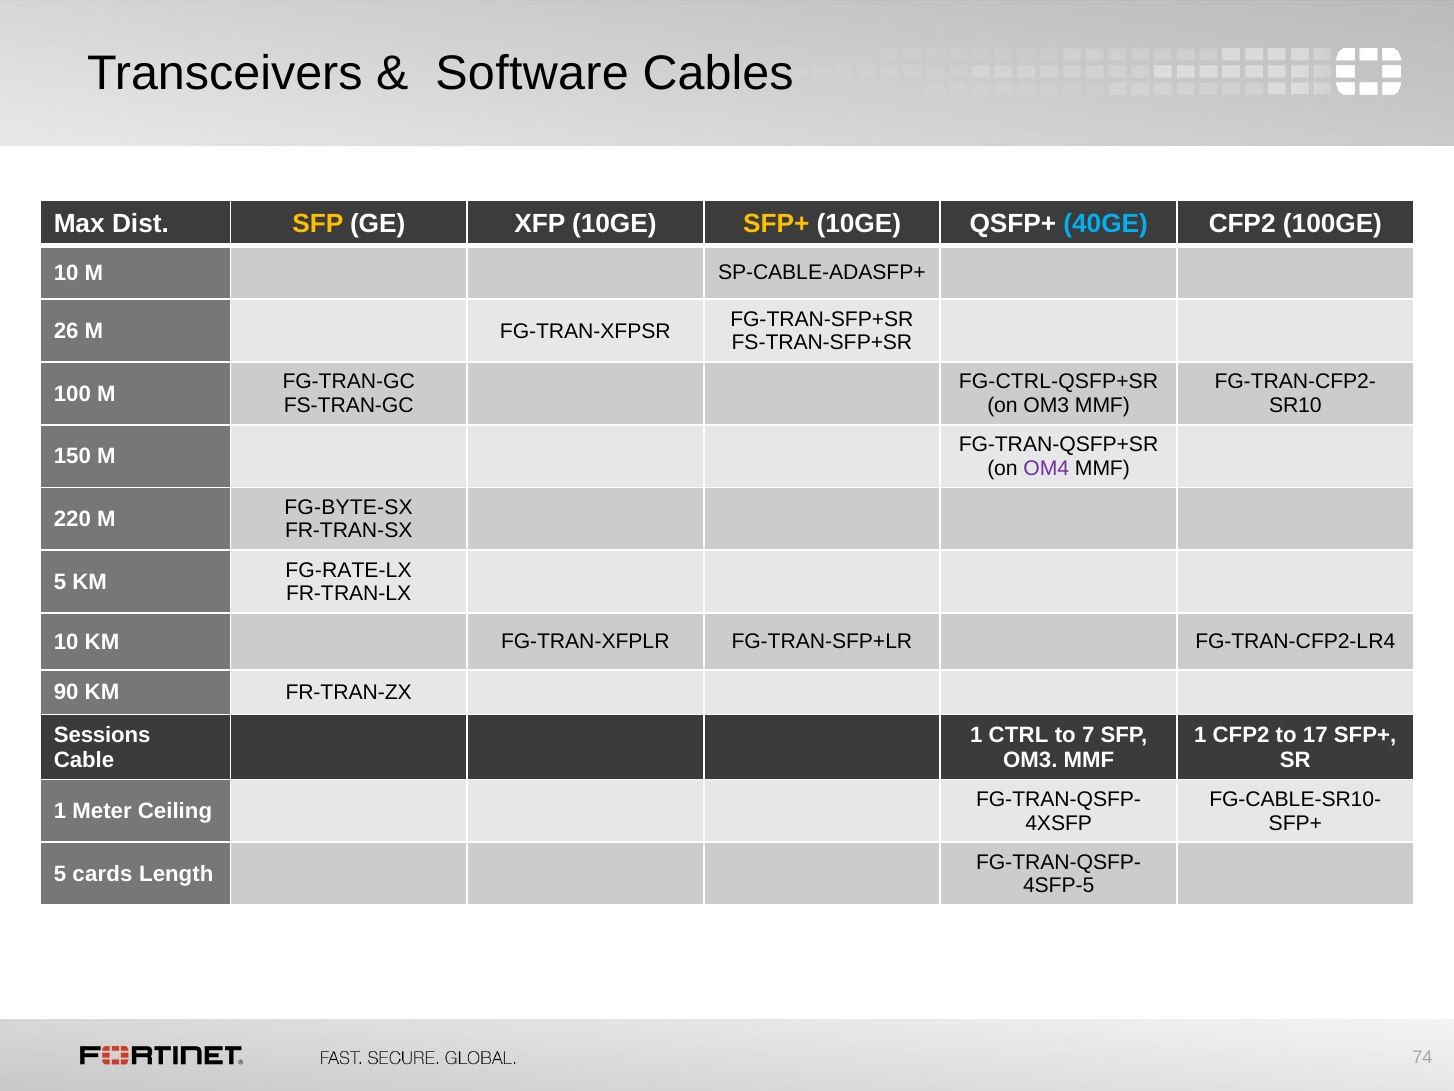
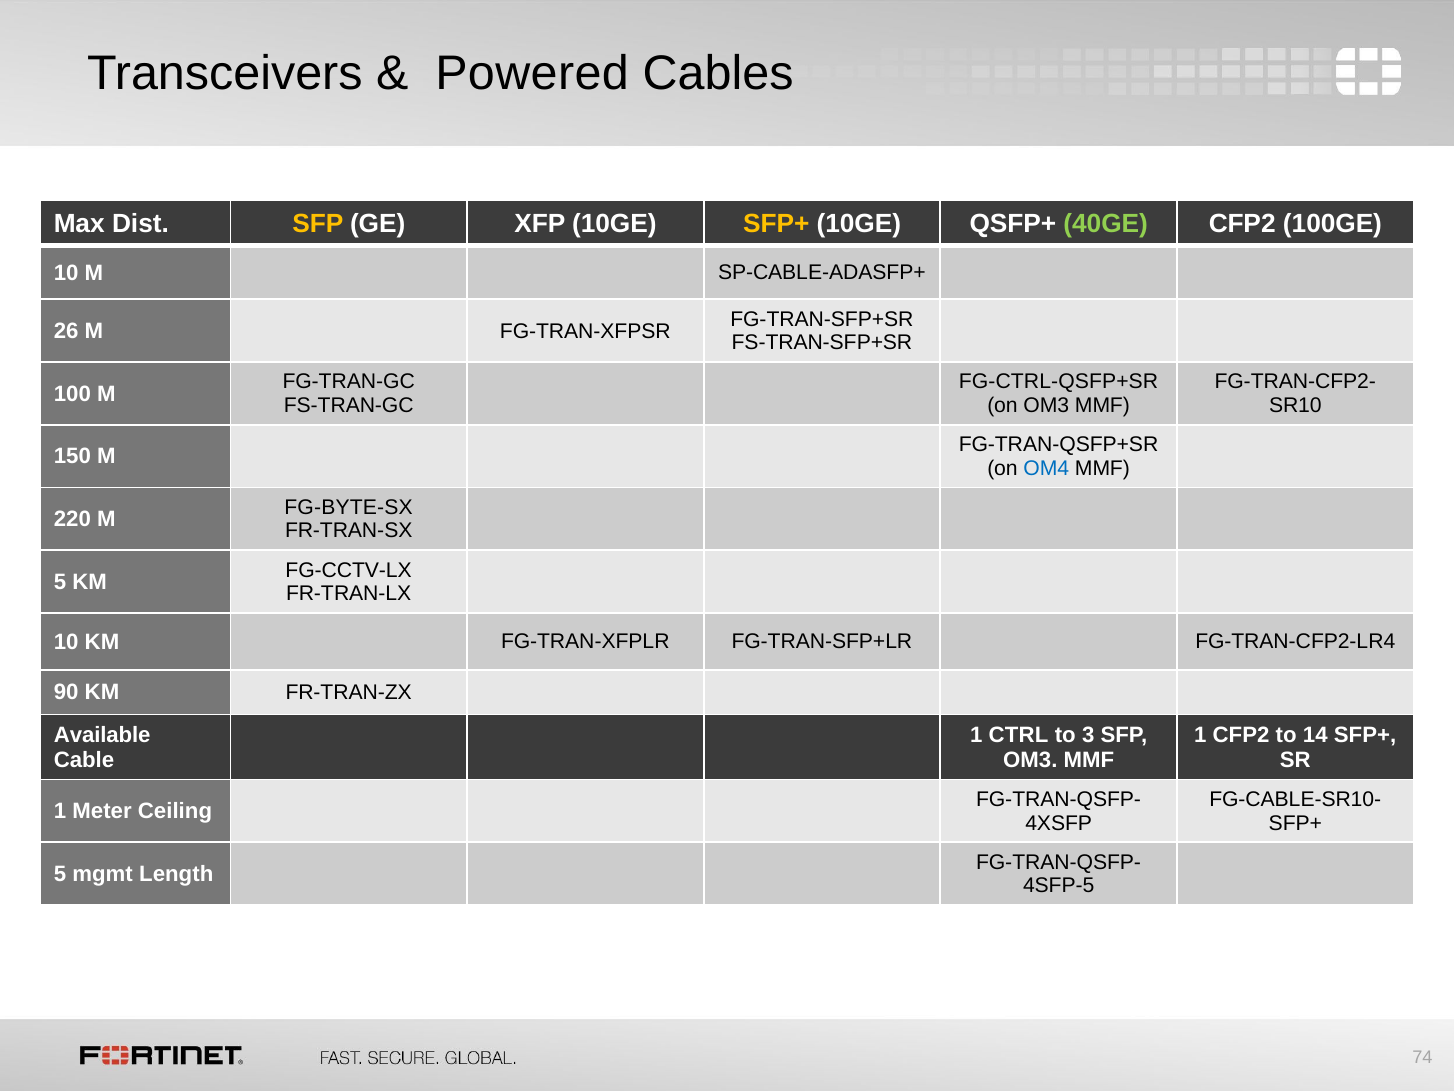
Software: Software -> Powered (532, 73)
40GE colour: light blue -> light green (1106, 223)
OM4 colour: purple -> blue (1046, 468)
FG-RATE-LX: FG-RATE-LX -> FG-CCTV-LX (349, 570)
Sessions: Sessions -> Available (102, 735)
7: 7 -> 3 (1088, 735)
17: 17 -> 14 (1315, 735)
cards: cards -> mgmt (103, 874)
